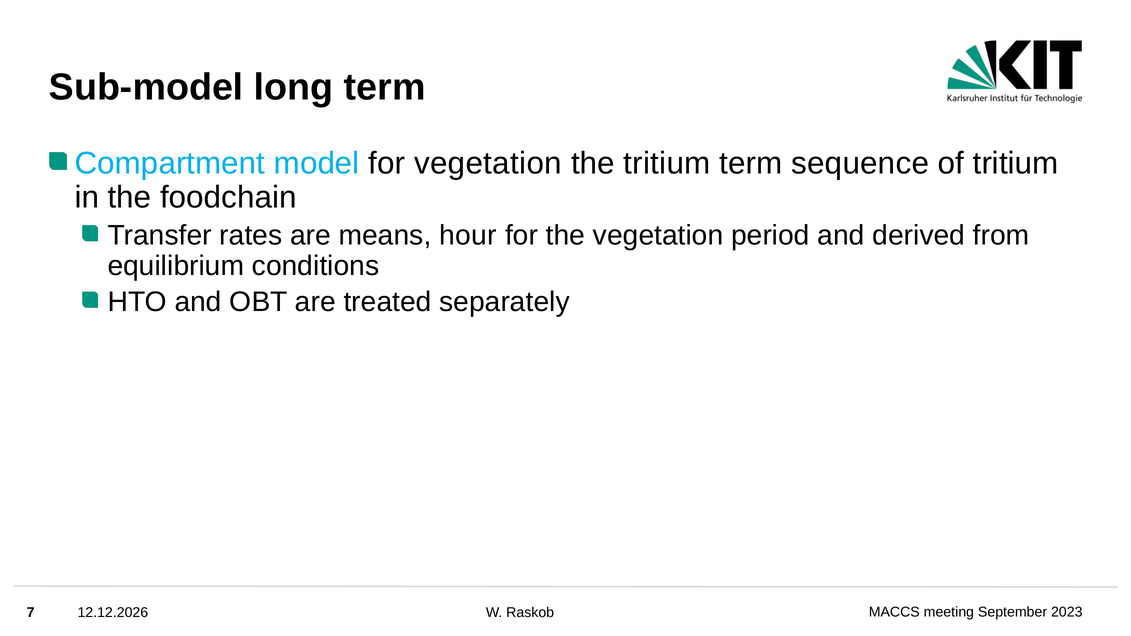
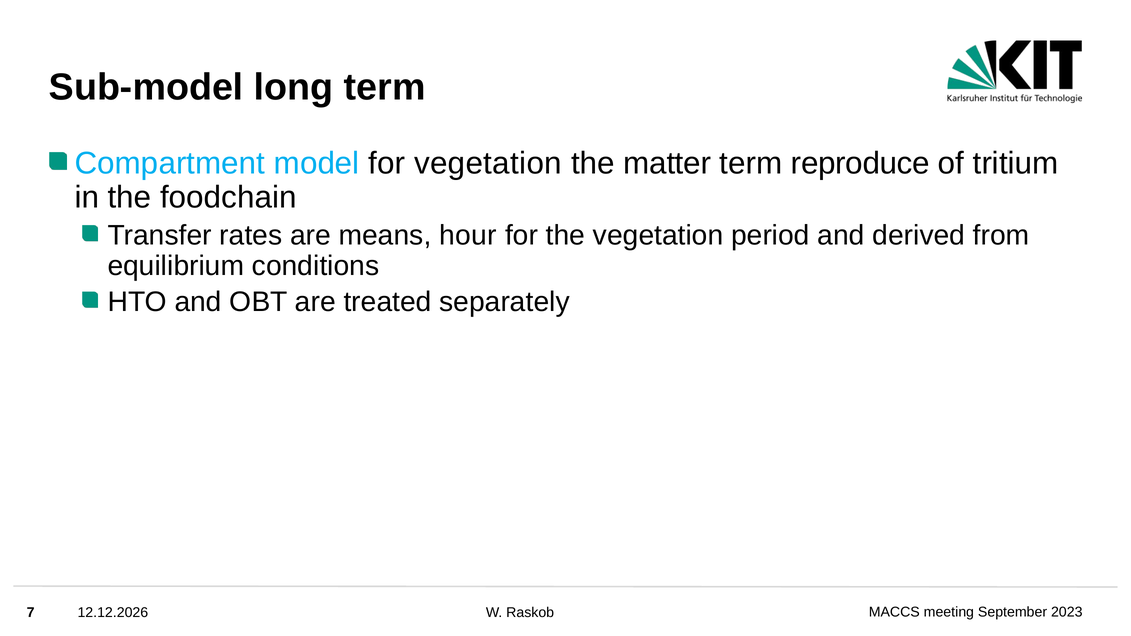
the tritium: tritium -> matter (667, 164)
sequence: sequence -> reproduce (860, 164)
